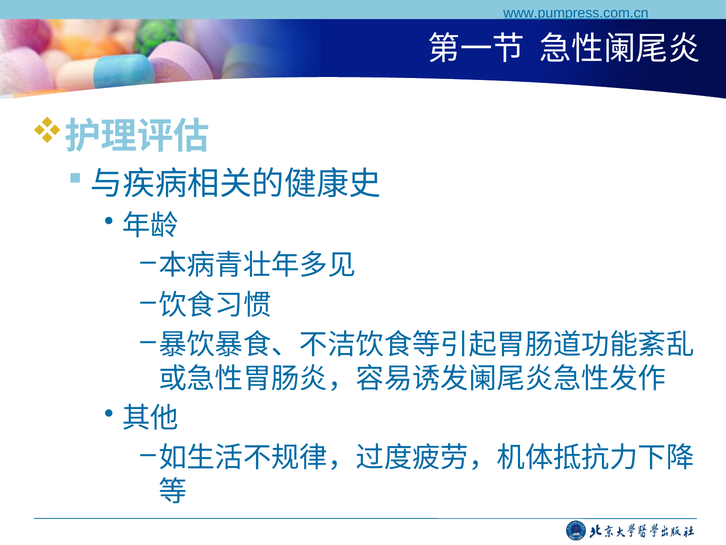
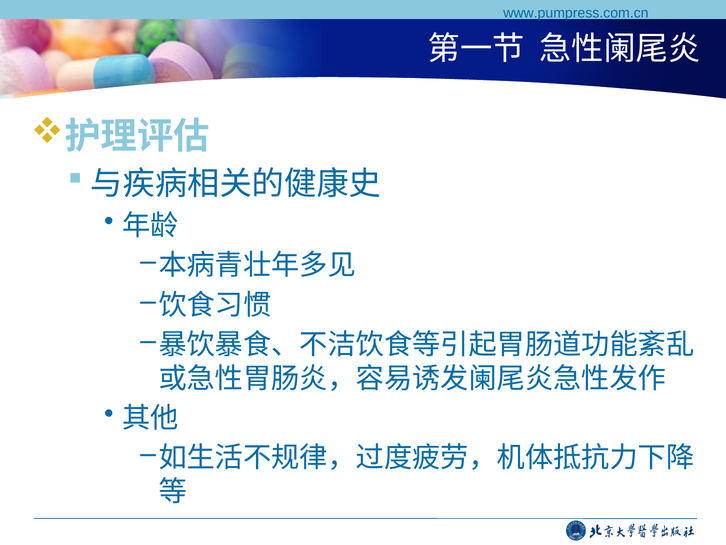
www.pumpress.com.cn underline: present -> none (576, 13)
